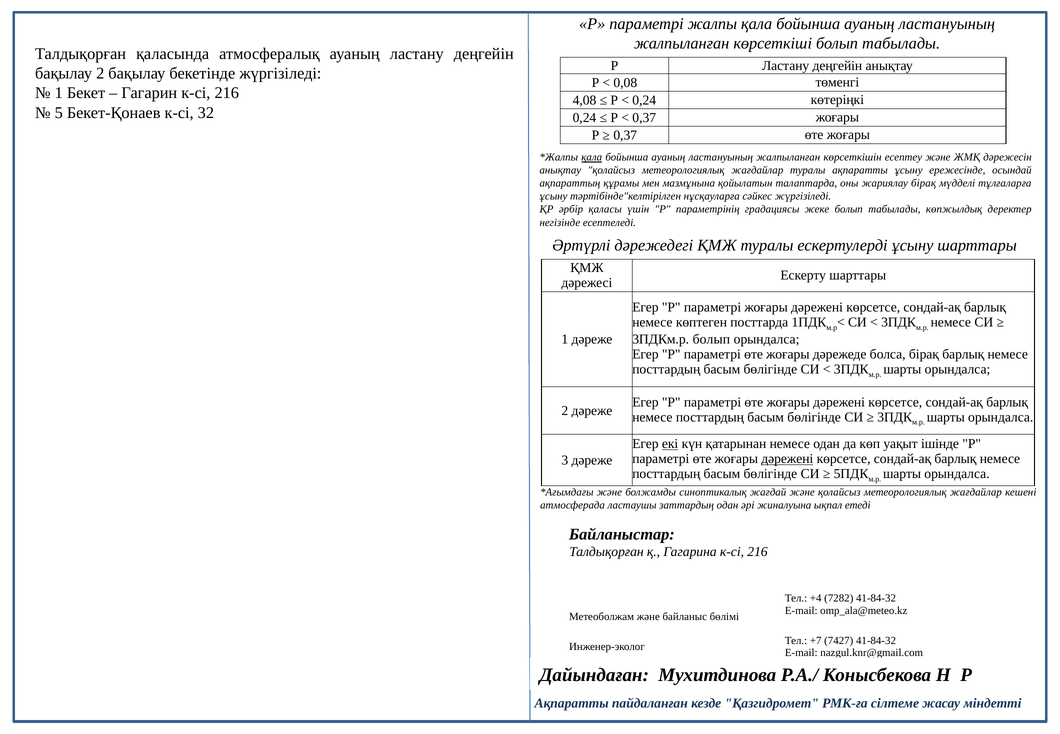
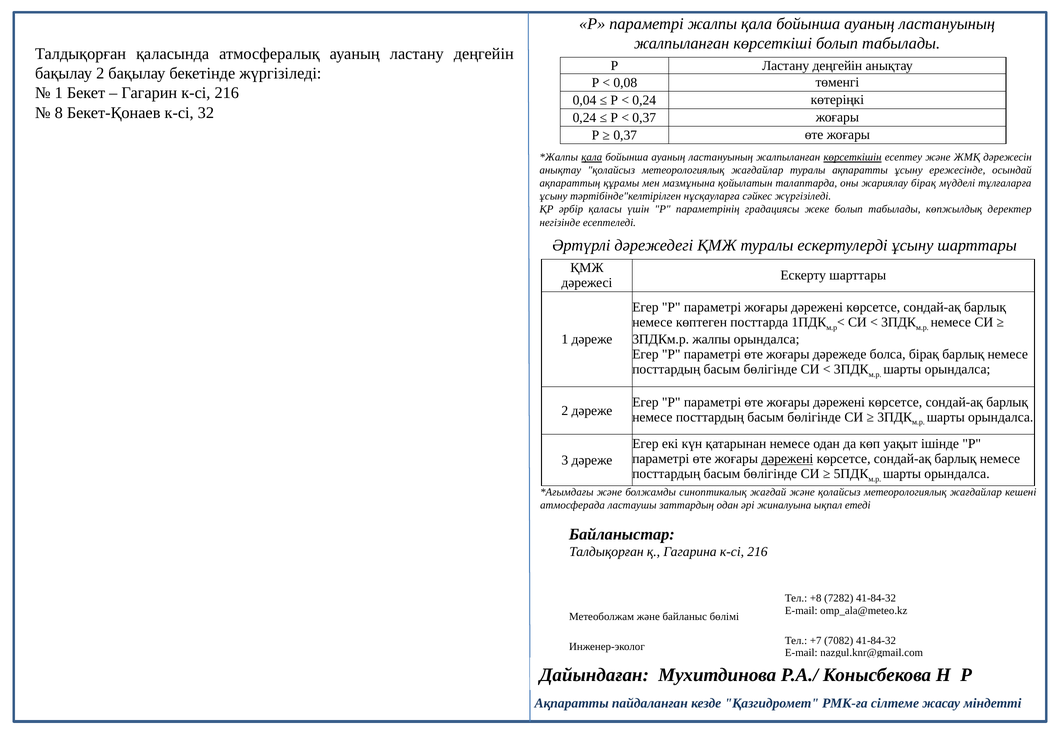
4,08: 4,08 -> 0,04 (584, 100)
5: 5 -> 8 (59, 113)
көрсеткішін underline: none -> present (853, 157)
3ПДКм.р болып: болып -> жалпы (711, 339)
екі underline: present -> none (670, 444)
+4: +4 -> +8 (816, 598)
7427: 7427 -> 7082 (839, 641)
